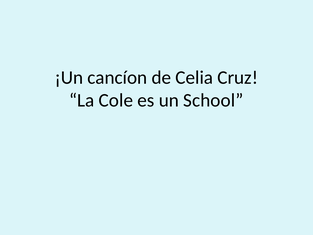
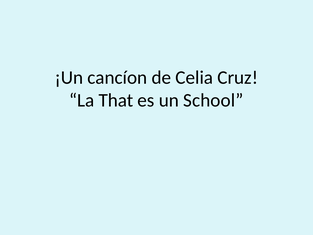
Cole: Cole -> That (116, 100)
